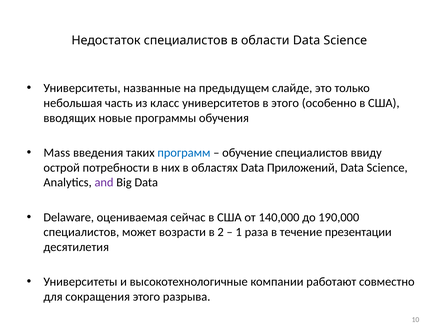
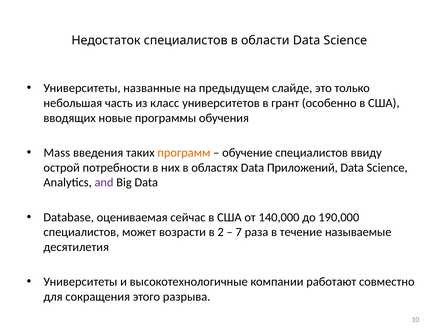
в этого: этого -> грант (285, 103)
программ colour: blue -> orange (184, 153)
Delaware: Delaware -> Database (69, 217)
1: 1 -> 7 (239, 232)
презентации: презентации -> называемые (358, 232)
